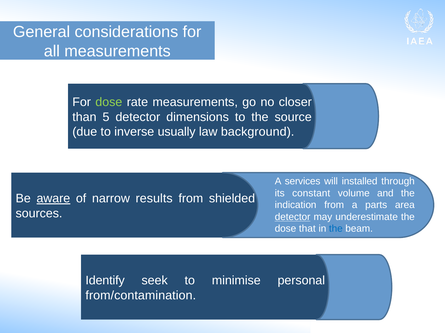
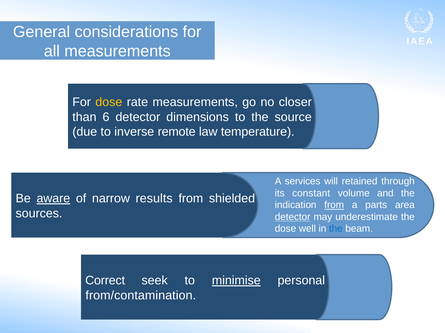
dose colour: light green -> yellow (109, 102)
5: 5 -> 6 (106, 117)
usually: usually -> remote (177, 132)
background: background -> temperature (258, 132)
installed: installed -> retained (360, 182)
from underline: none -> present (334, 206)
that: that -> well (307, 229)
Identify: Identify -> Correct (105, 281)
minimise underline: none -> present (236, 281)
